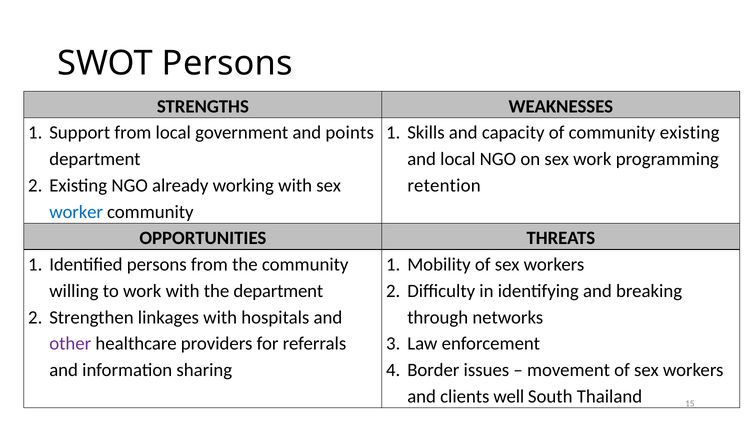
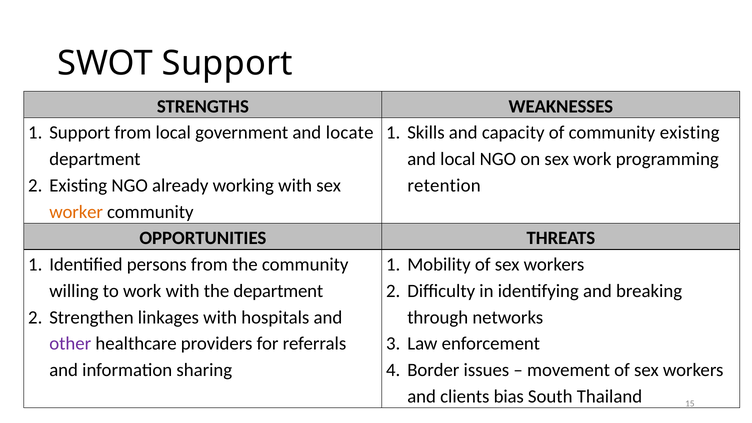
SWOT Persons: Persons -> Support (227, 63)
points: points -> locate (350, 133)
worker colour: blue -> orange (76, 212)
well: well -> bias (509, 396)
